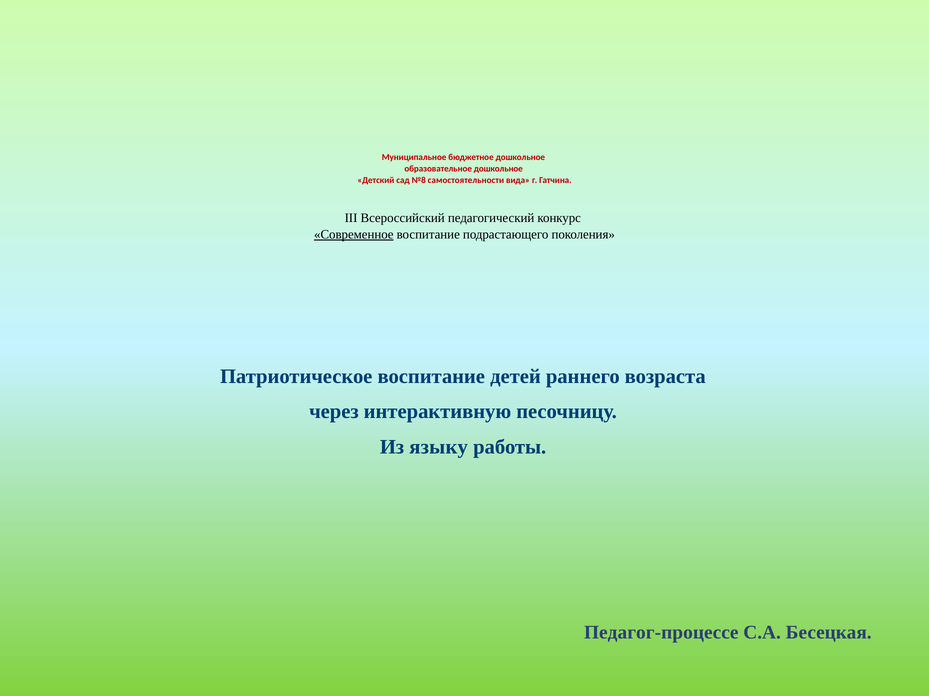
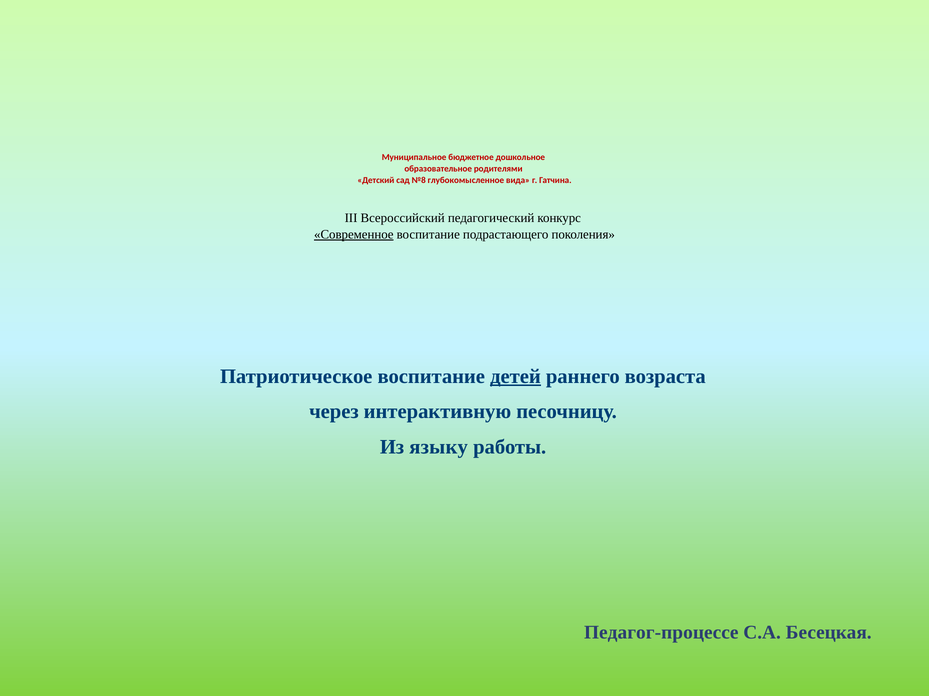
образовательное дошкольное: дошкольное -> родителями (498, 169)
самостоятельности: самостоятельности -> глубокомысленное (466, 181)
детей underline: none -> present (515, 377)
